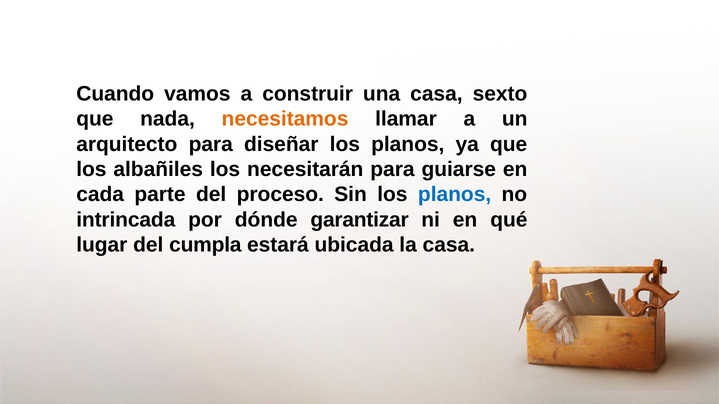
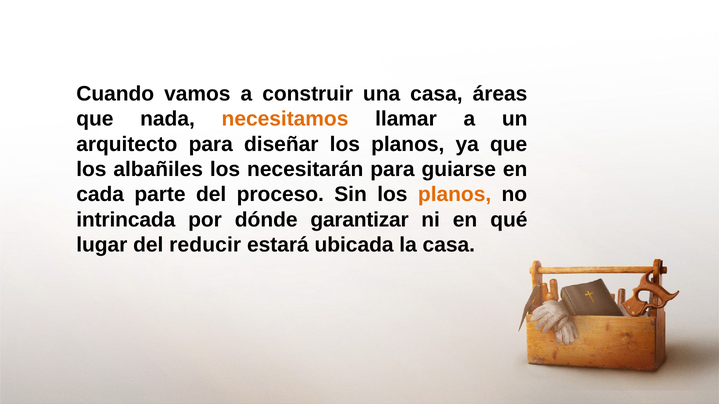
sexto: sexto -> áreas (500, 94)
planos colour: blue -> orange (455, 195)
cumpla: cumpla -> reducir (205, 245)
